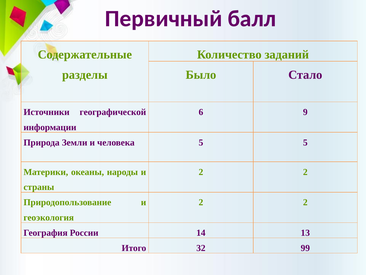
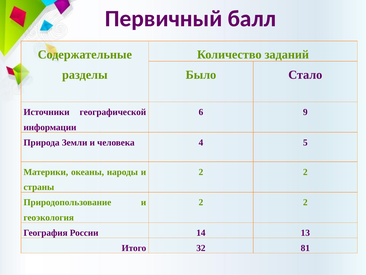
человека 5: 5 -> 4 (201, 142)
99: 99 -> 81 (305, 248)
